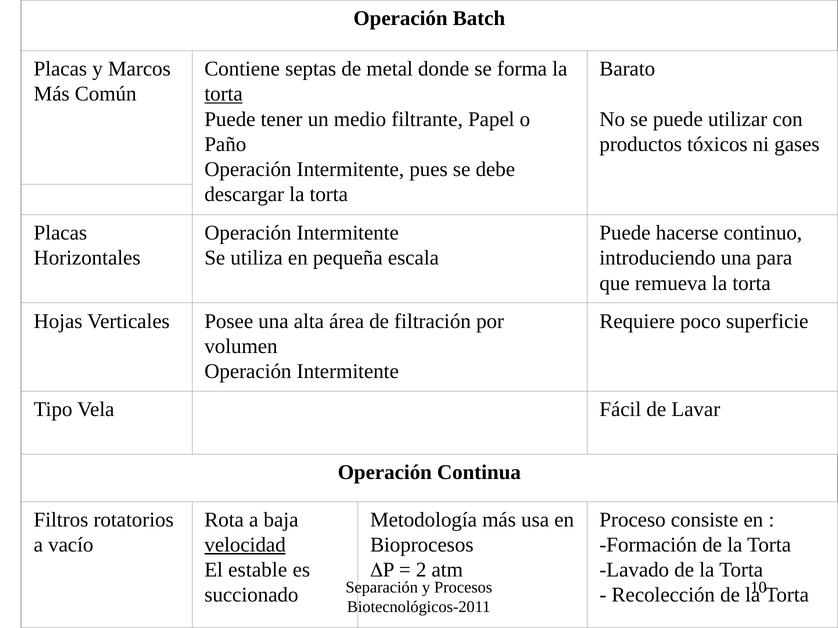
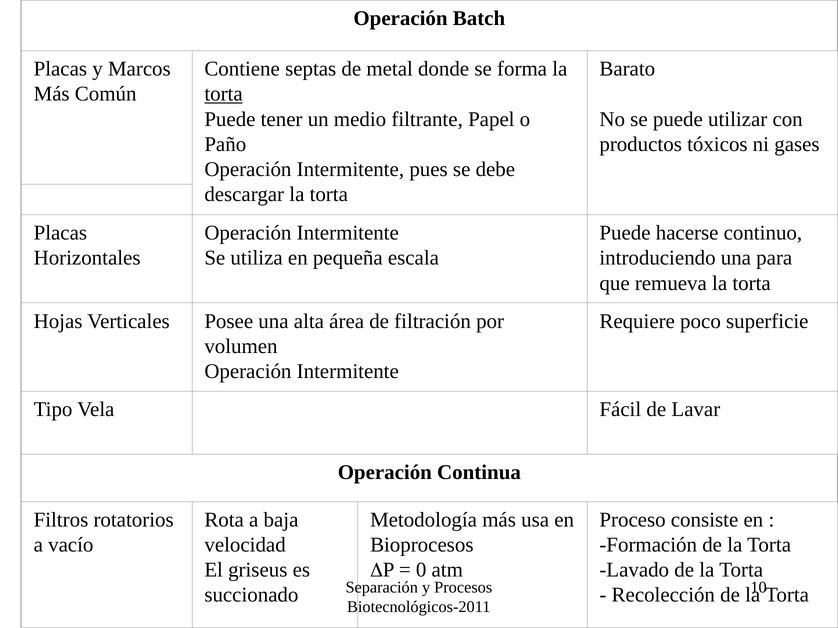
velocidad underline: present -> none (245, 545)
estable: estable -> griseus (258, 570)
2: 2 -> 0 (421, 570)
